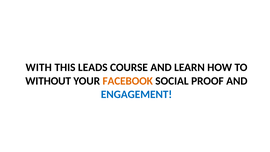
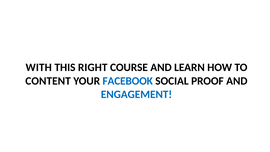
LEADS: LEADS -> RIGHT (93, 67)
WITHOUT: WITHOUT -> CONTENT (48, 81)
FACEBOOK colour: orange -> blue (128, 81)
